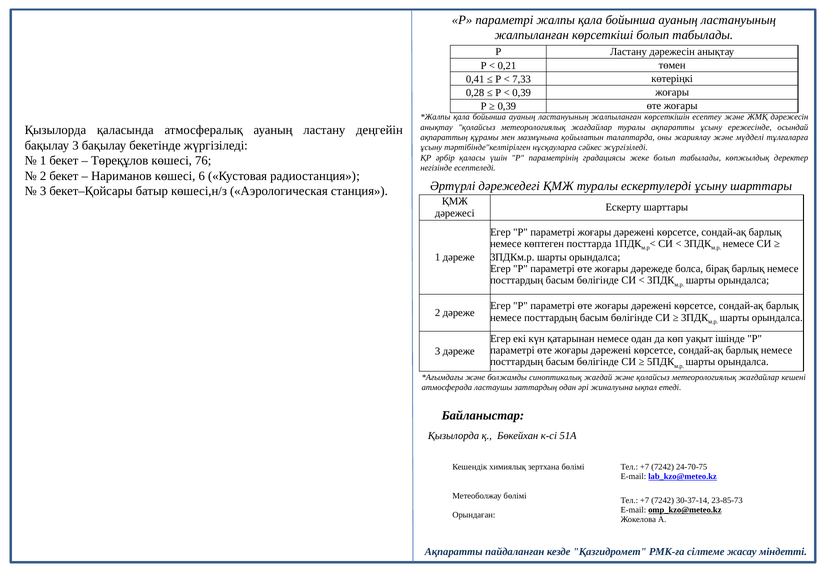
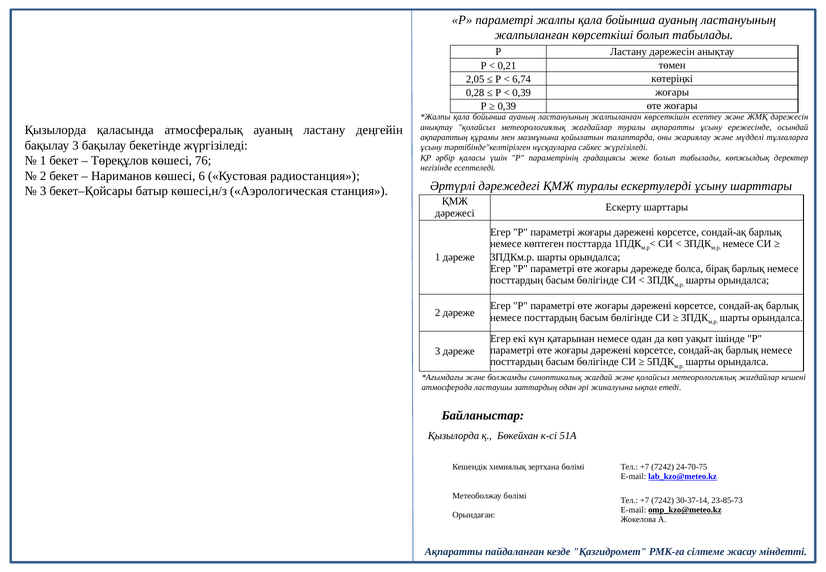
0,41: 0,41 -> 2,05 (475, 79)
7,33: 7,33 -> 6,74 (522, 79)
